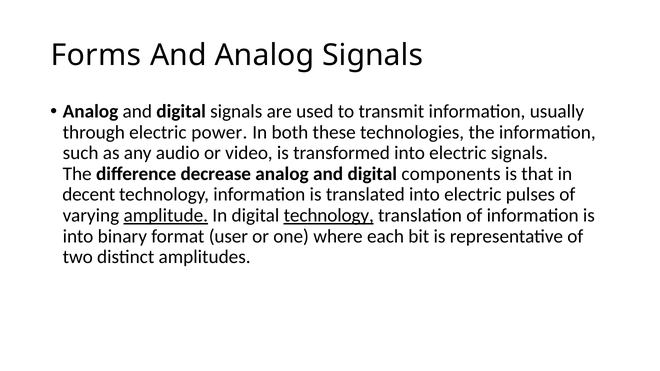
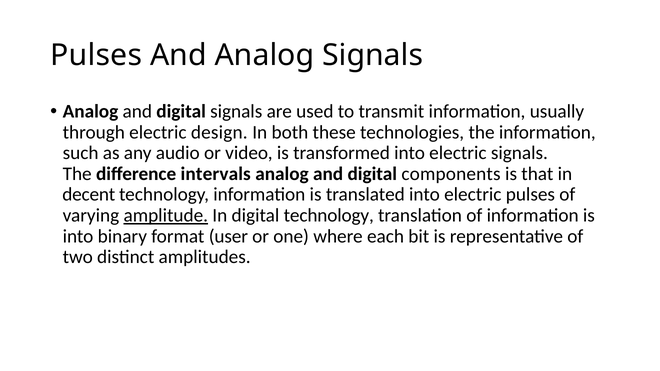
Forms: Forms -> Pulses (96, 55)
power: power -> design (219, 132)
decrease: decrease -> intervals (216, 174)
technology underline: present -> none (329, 216)
